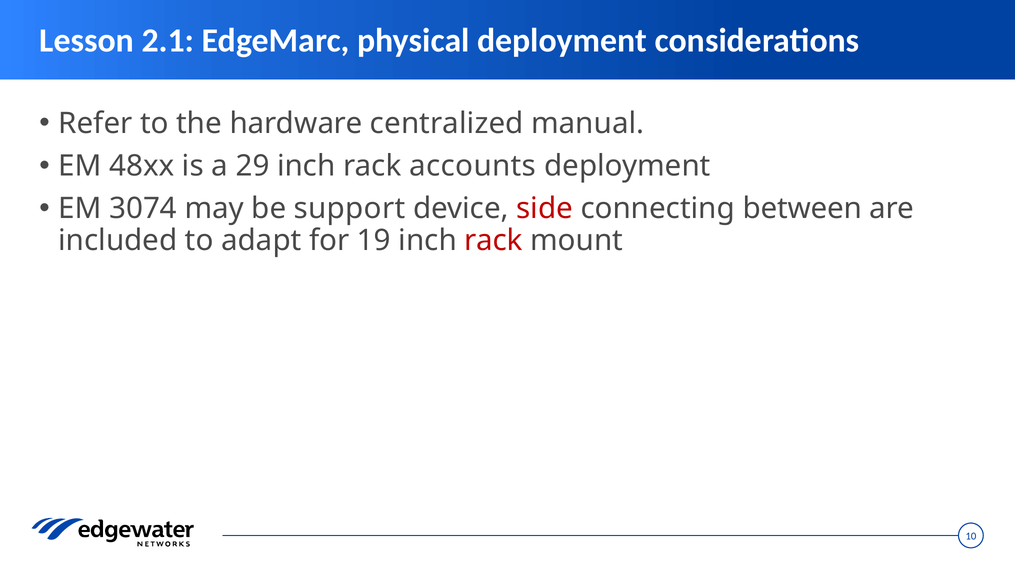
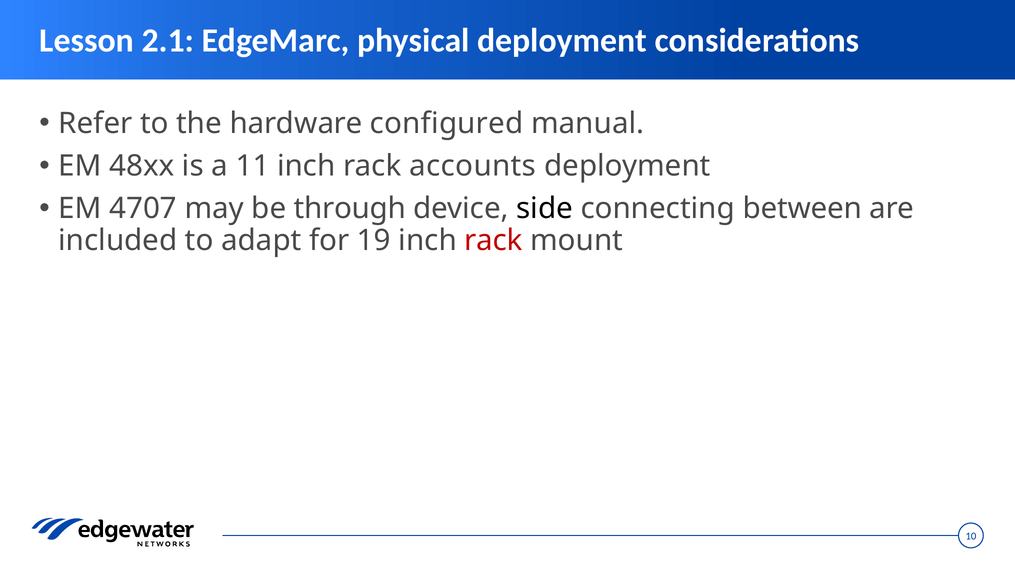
centralized: centralized -> configured (447, 123)
29: 29 -> 11 (253, 166)
3074: 3074 -> 4707 (143, 208)
support: support -> through (350, 208)
side colour: red -> black (545, 208)
